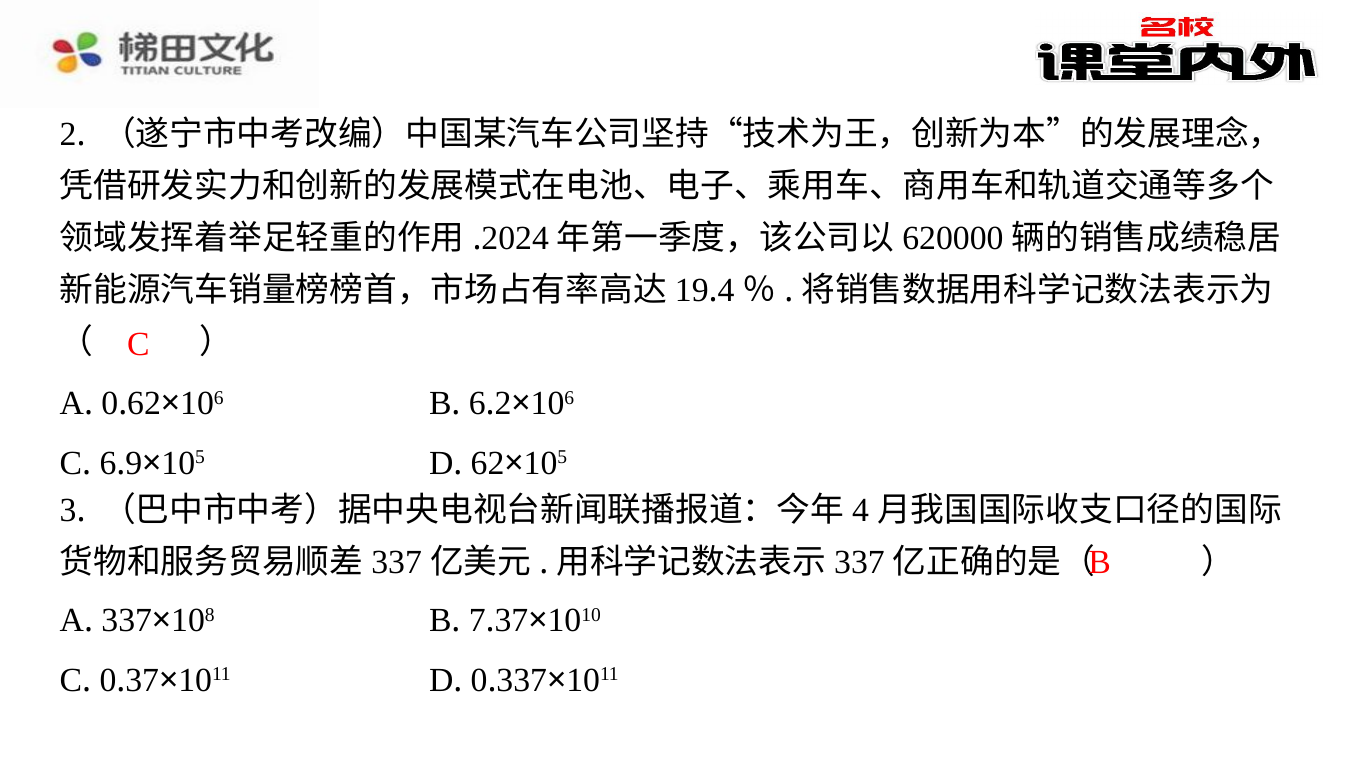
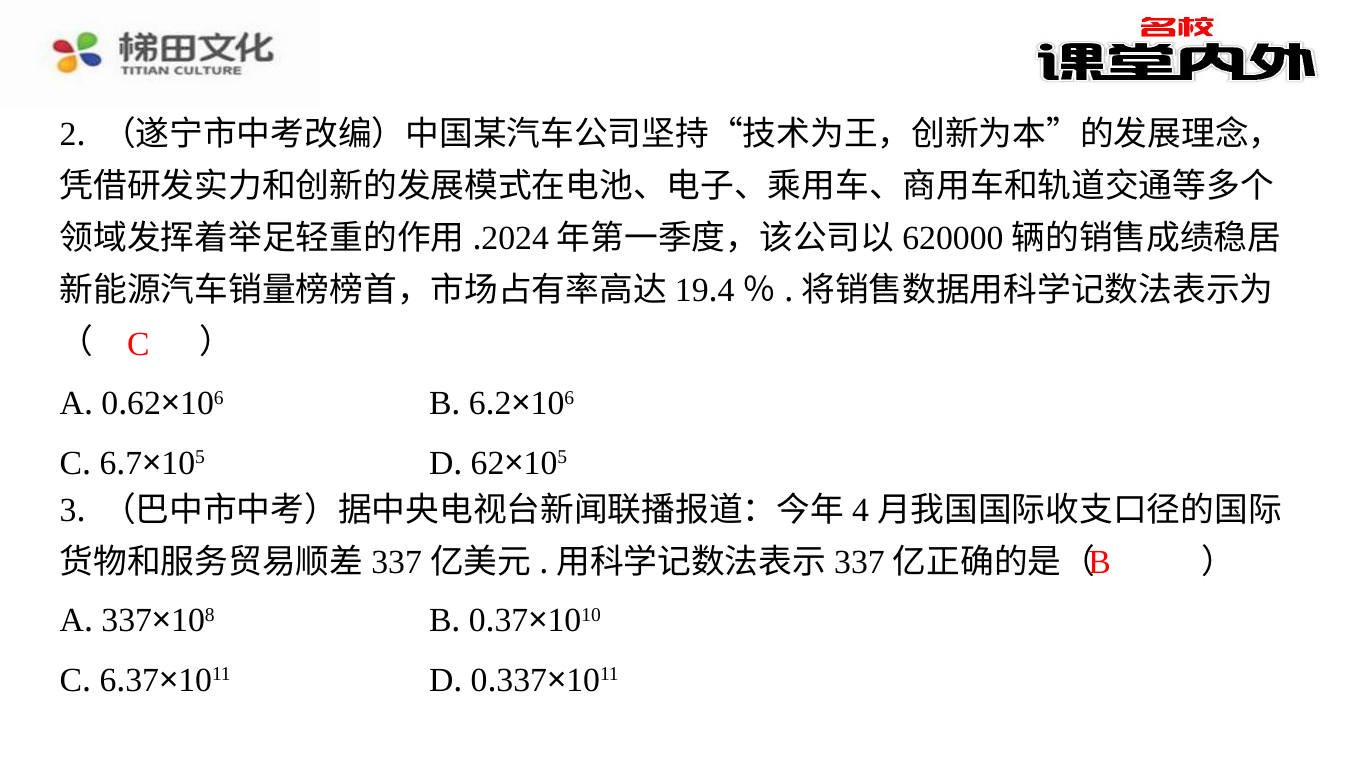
9: 9 -> 7 (134, 463)
7: 7 -> 0 (477, 620)
0: 0 -> 6 (108, 680)
